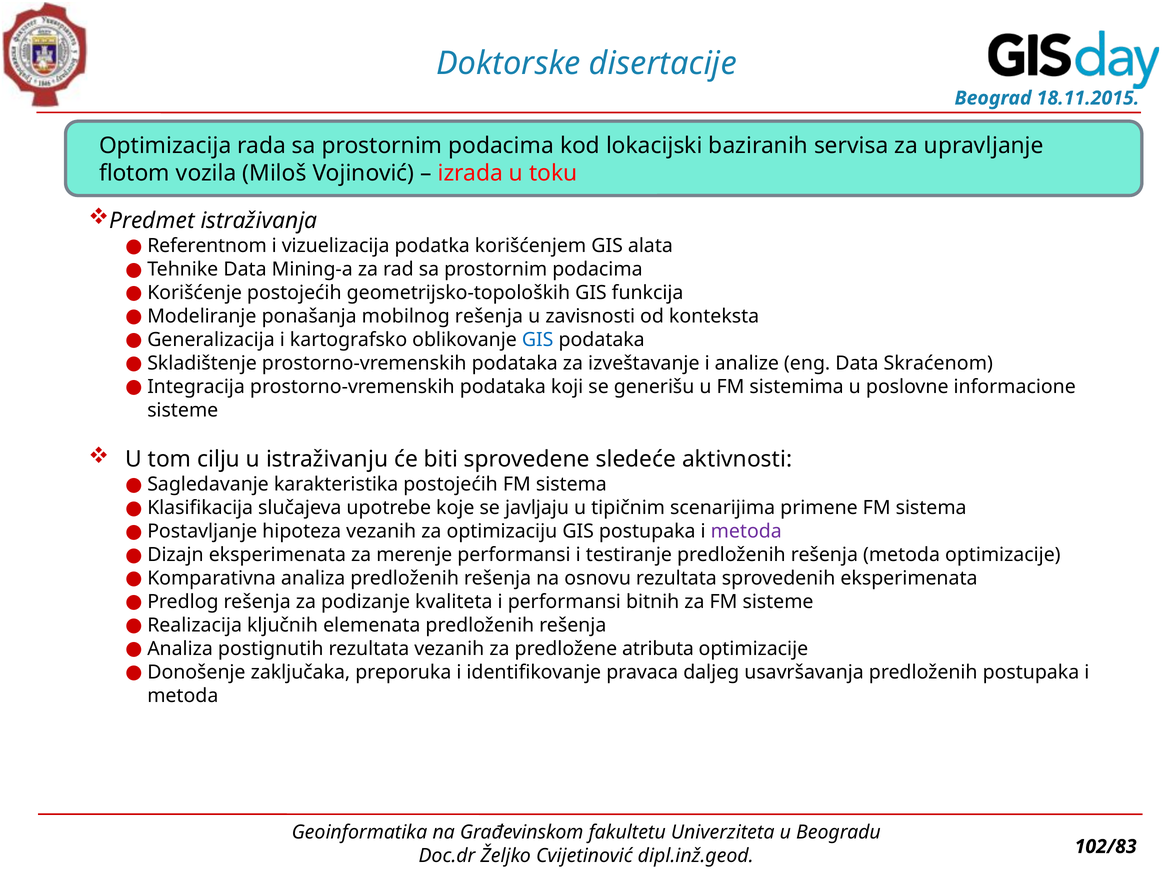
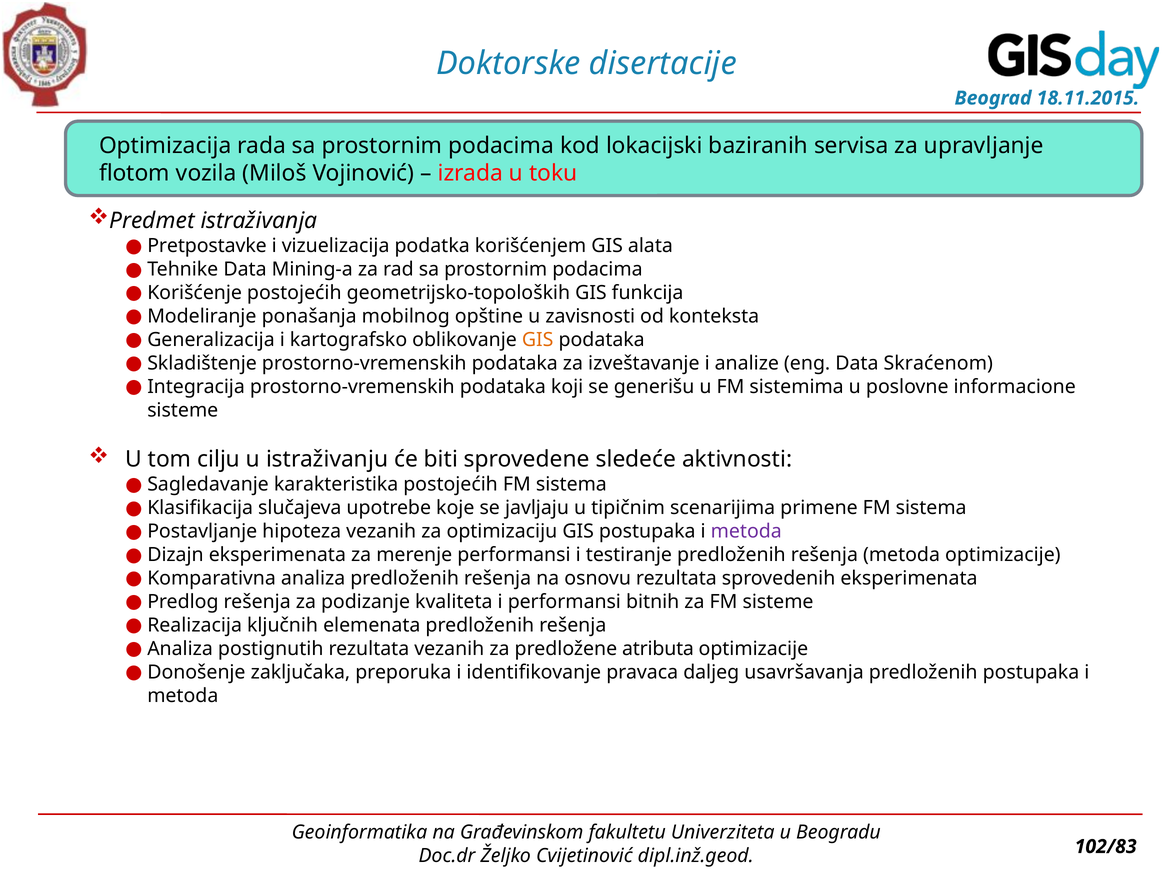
Referentnom: Referentnom -> Pretpostavke (207, 246)
mobilnog rešenja: rešenja -> opštine (489, 316)
GIS colour: blue -> orange (538, 340)
